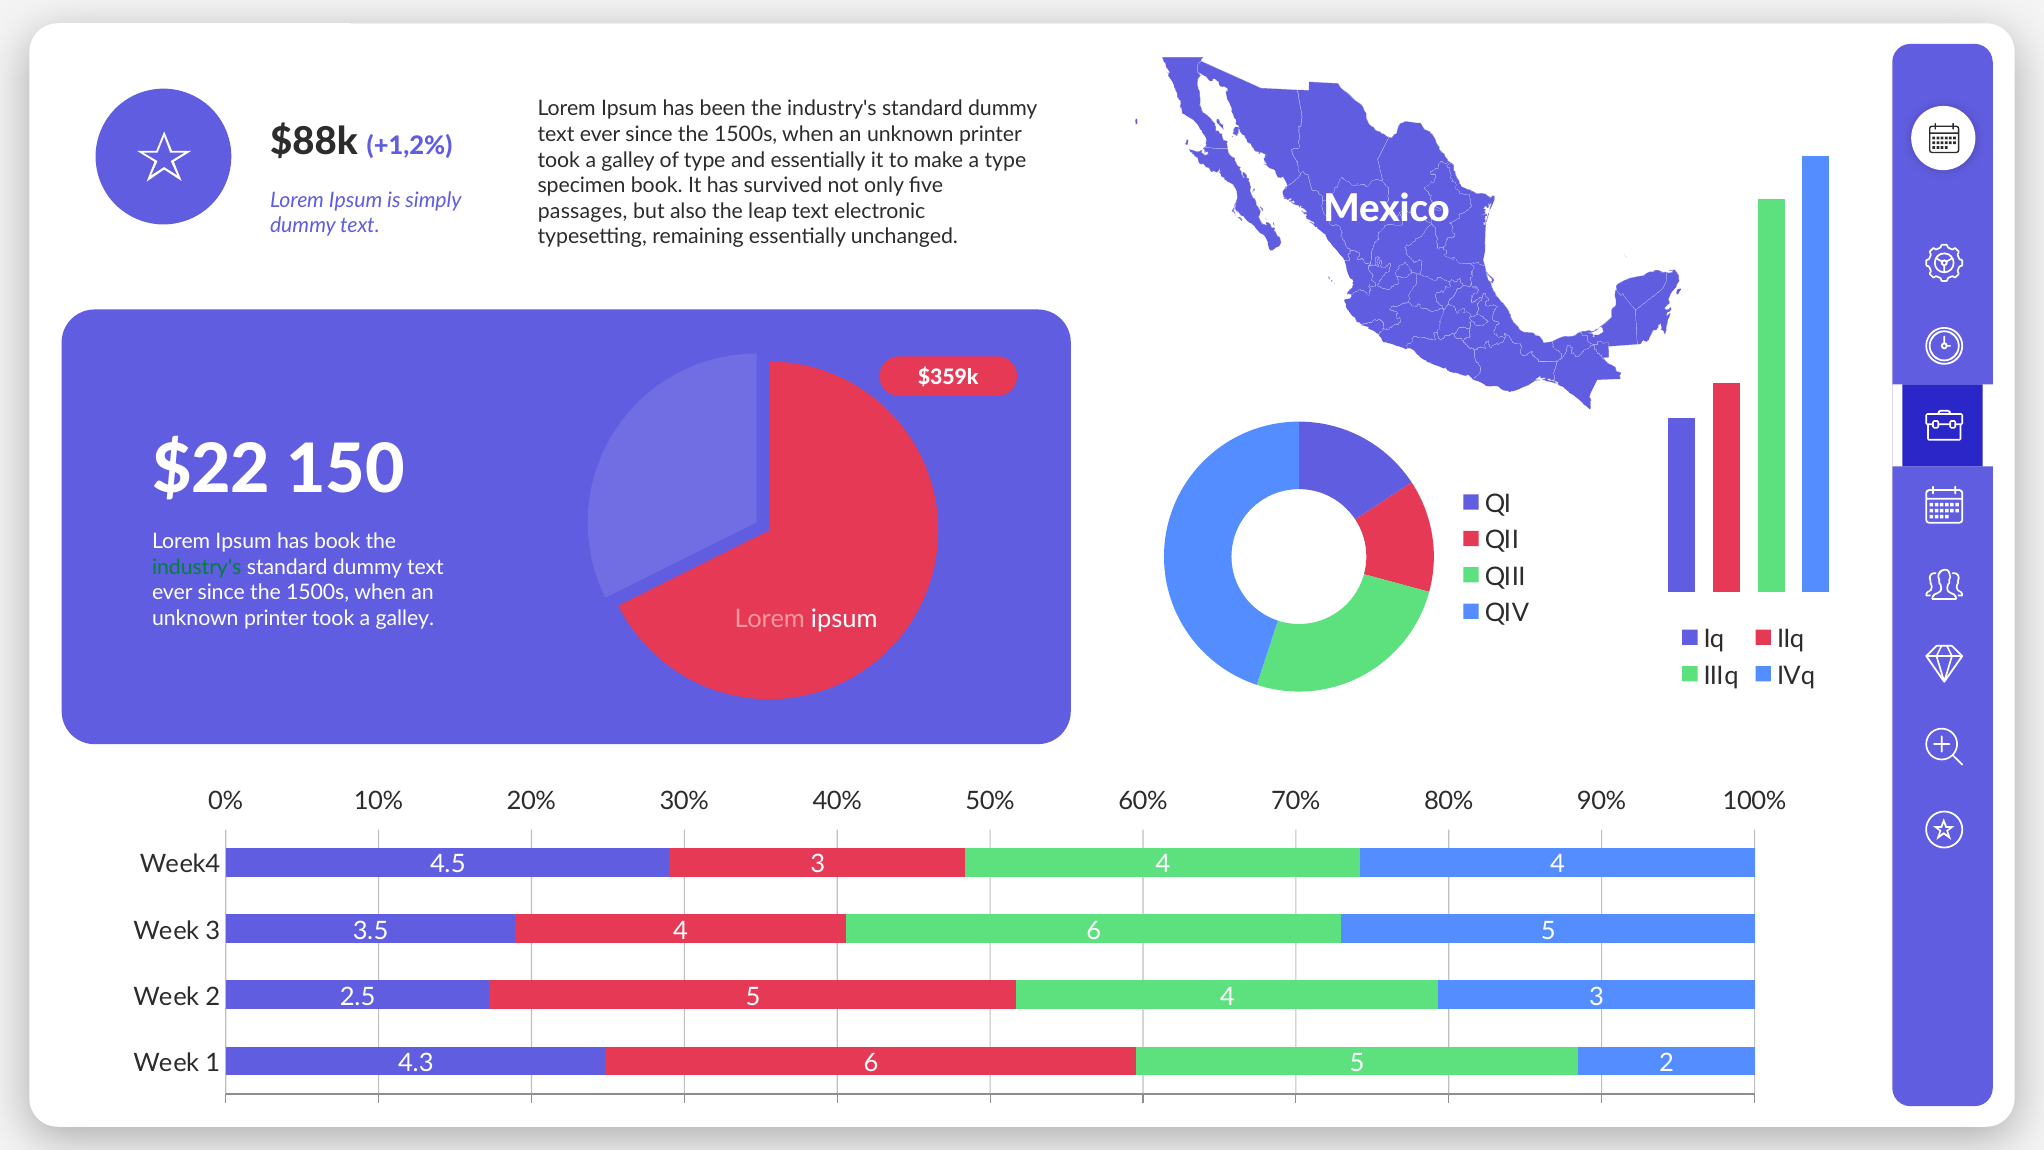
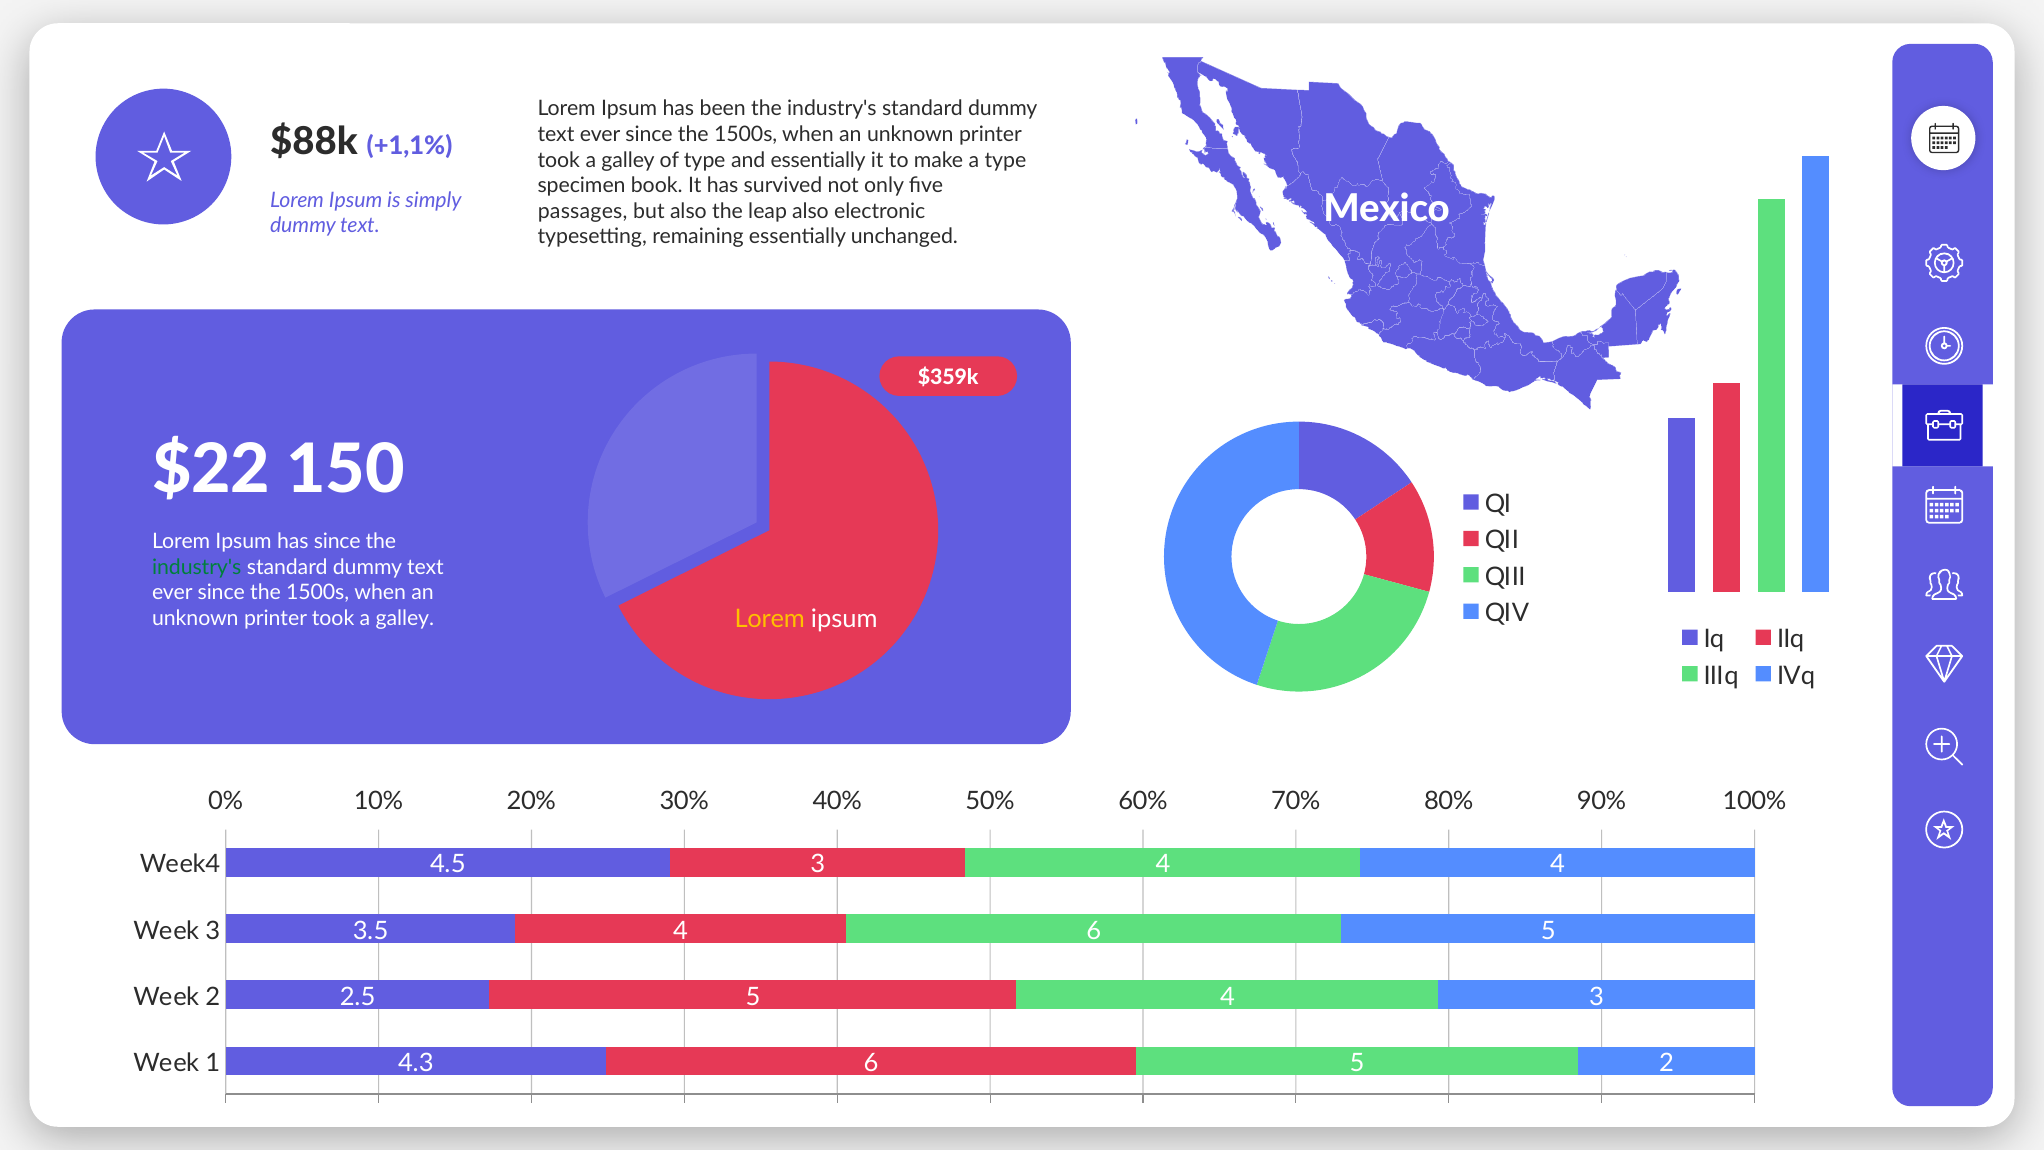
+1,2%: +1,2% -> +1,1% (410, 146)
leap text: text -> also (810, 211)
has book: book -> since (337, 541)
Lorem colour: pink -> yellow (770, 619)
